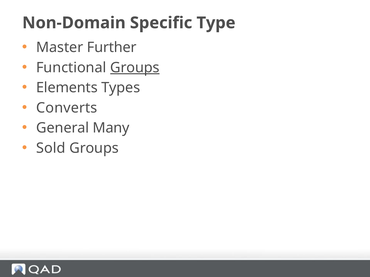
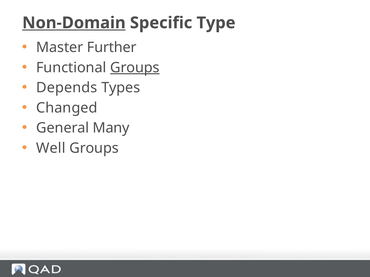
Non-Domain underline: none -> present (74, 23)
Elements: Elements -> Depends (67, 88)
Converts: Converts -> Changed (67, 108)
Sold: Sold -> Well (51, 148)
